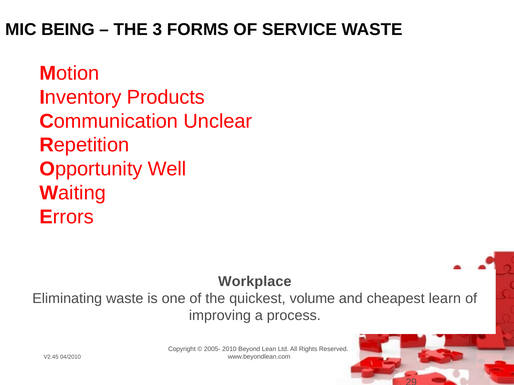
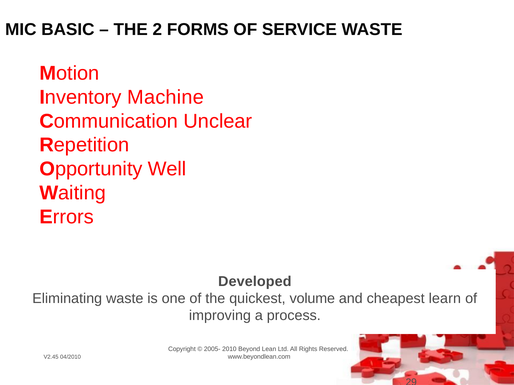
BEING: BEING -> BASIC (68, 30)
3: 3 -> 2 (157, 30)
Products: Products -> Machine (166, 97)
Workplace: Workplace -> Developed (255, 282)
